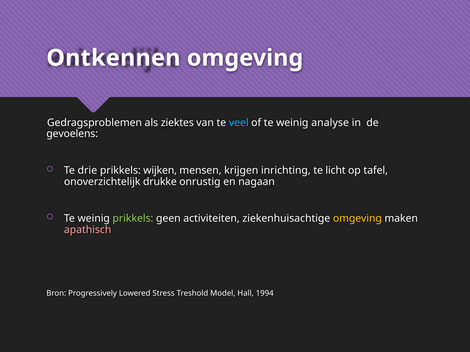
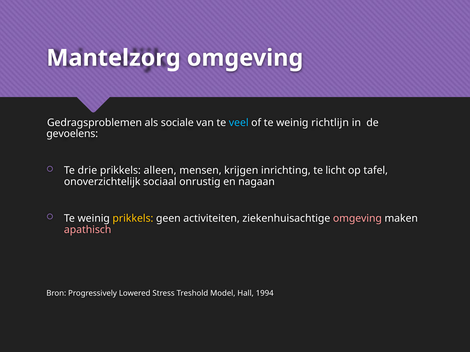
Ontkennen: Ontkennen -> Mantelzorg (114, 58)
ziektes: ziektes -> sociale (177, 123)
analyse: analyse -> richtlijn (330, 123)
wijken: wijken -> alleen (160, 171)
drukke: drukke -> sociaal (160, 182)
prikkels colour: light green -> yellow (133, 219)
omgeving colour: yellow -> pink (357, 219)
